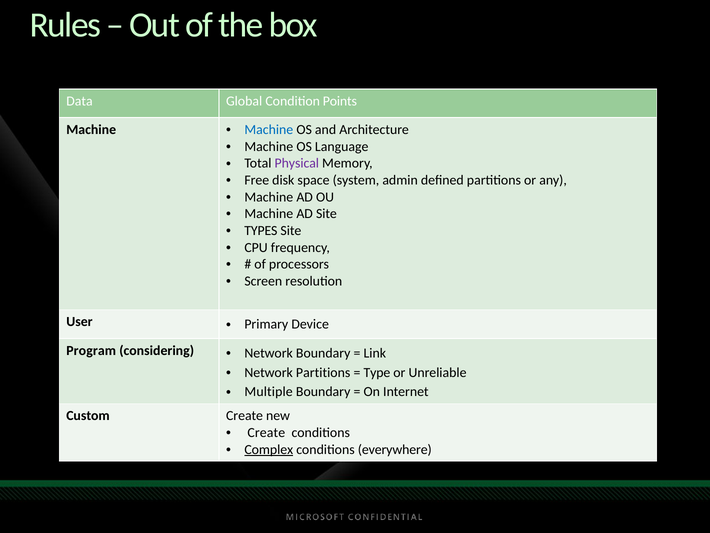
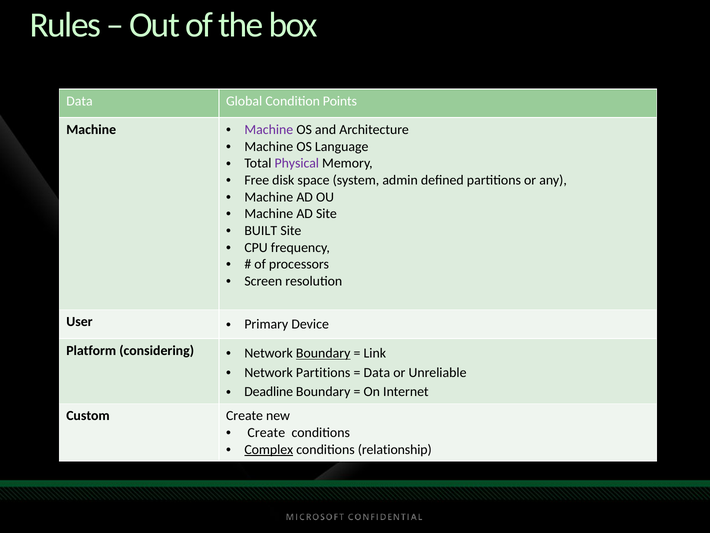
Machine colour: blue -> purple (269, 130)
TYPES: TYPES -> BUILT (261, 230)
Program: Program -> Platform (91, 350)
Boundary underline: none -> present (323, 353)
Type: Type -> Data (377, 372)
Multiple: Multiple -> Deadline (269, 392)
everywhere: everywhere -> relationship (395, 449)
